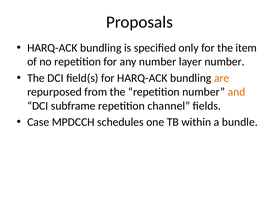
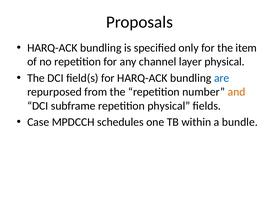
any number: number -> channel (158, 62)
layer number: number -> physical (225, 62)
are colour: orange -> blue (222, 78)
repetition channel: channel -> physical (169, 106)
